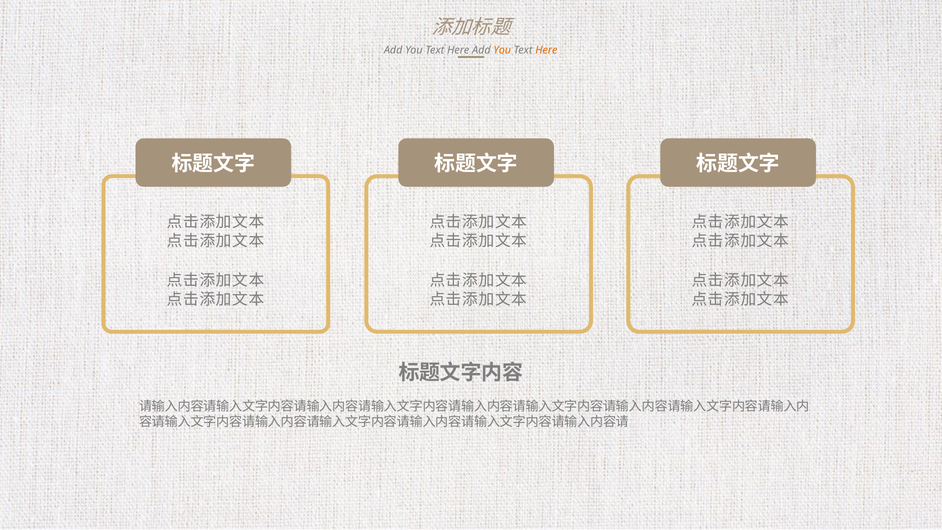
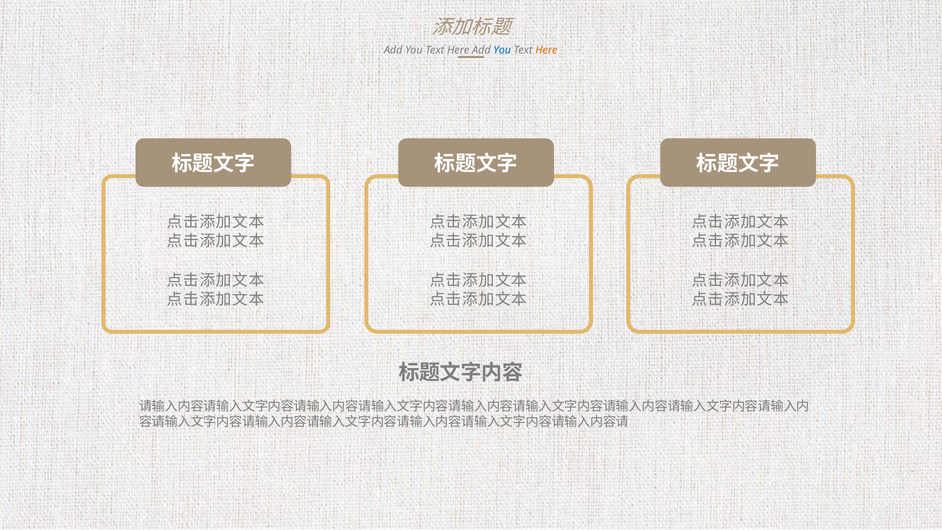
You colour: orange -> blue (502, 50)
